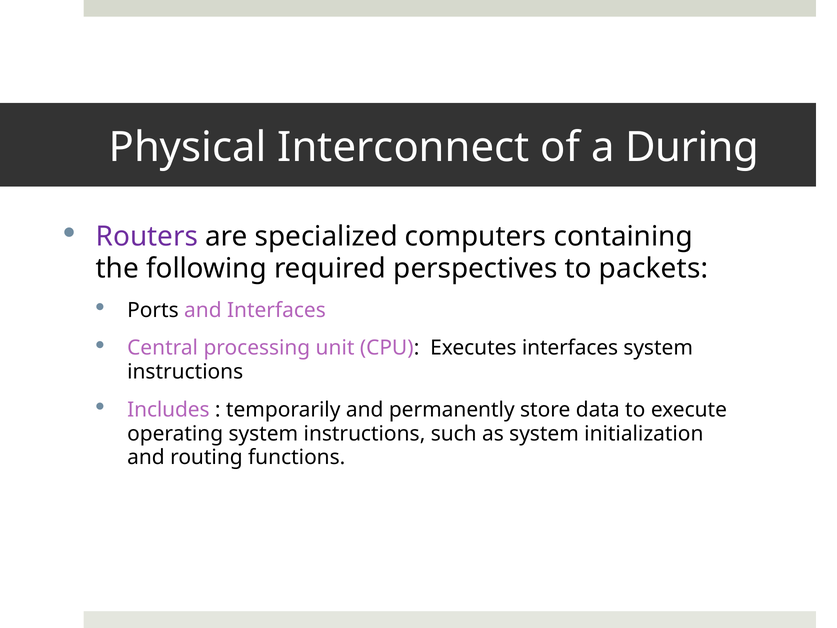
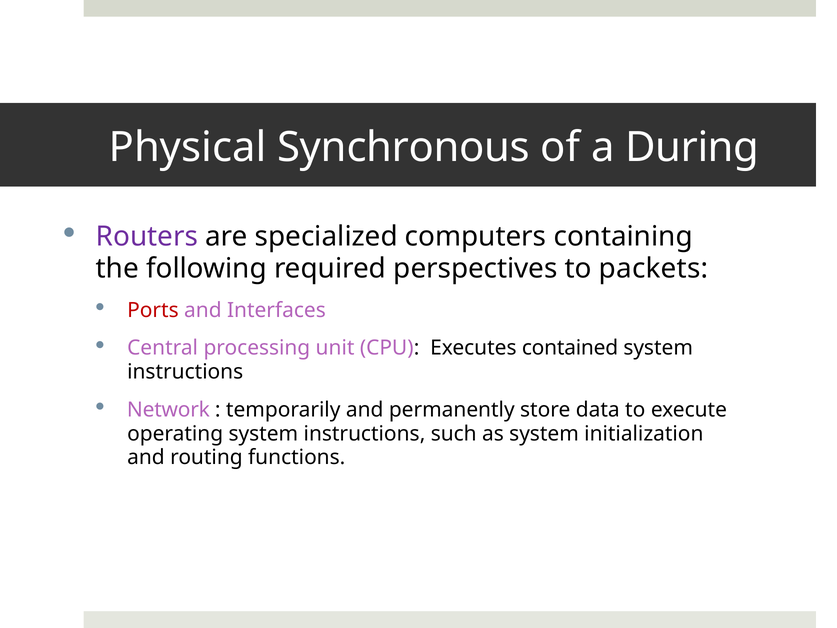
Interconnect: Interconnect -> Synchronous (404, 148)
Ports colour: black -> red (153, 310)
Executes interfaces: interfaces -> contained (570, 348)
Includes: Includes -> Network (168, 410)
